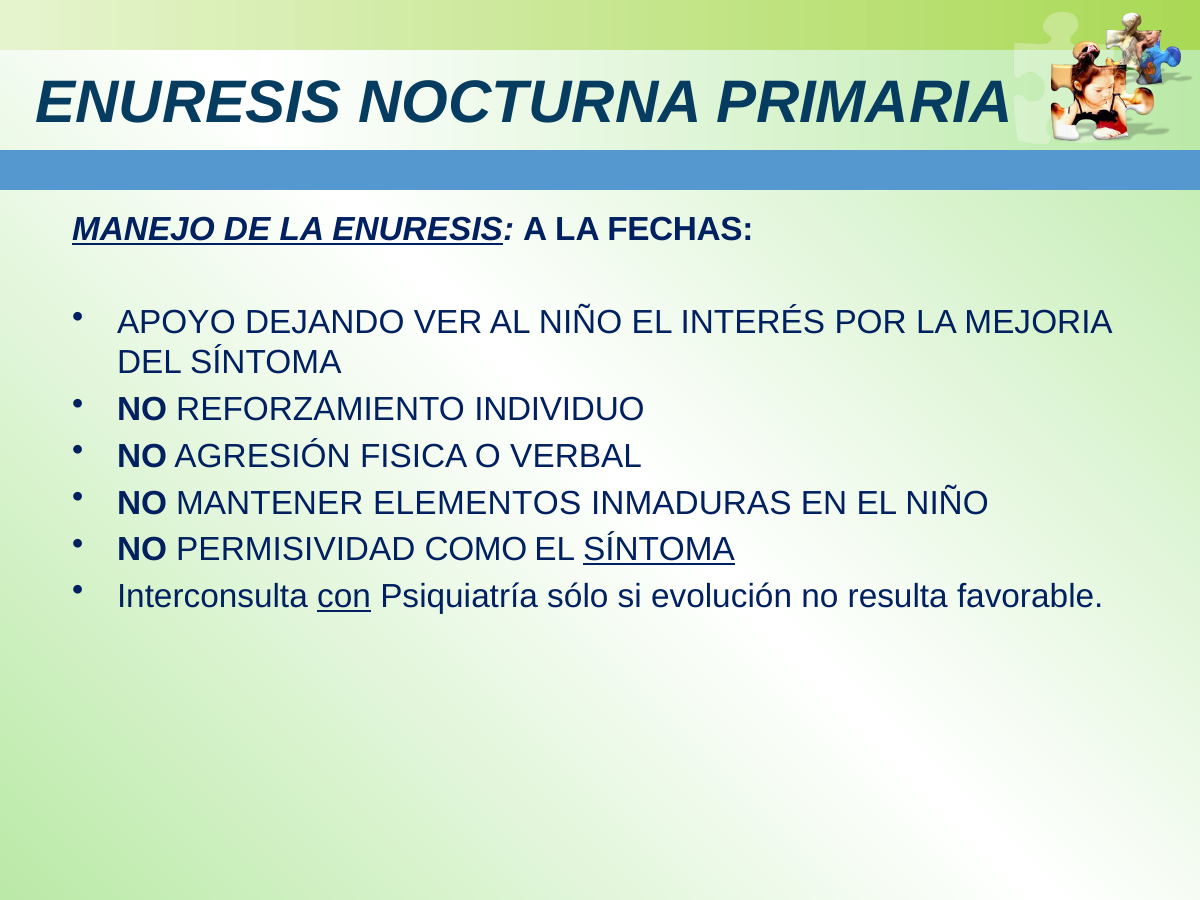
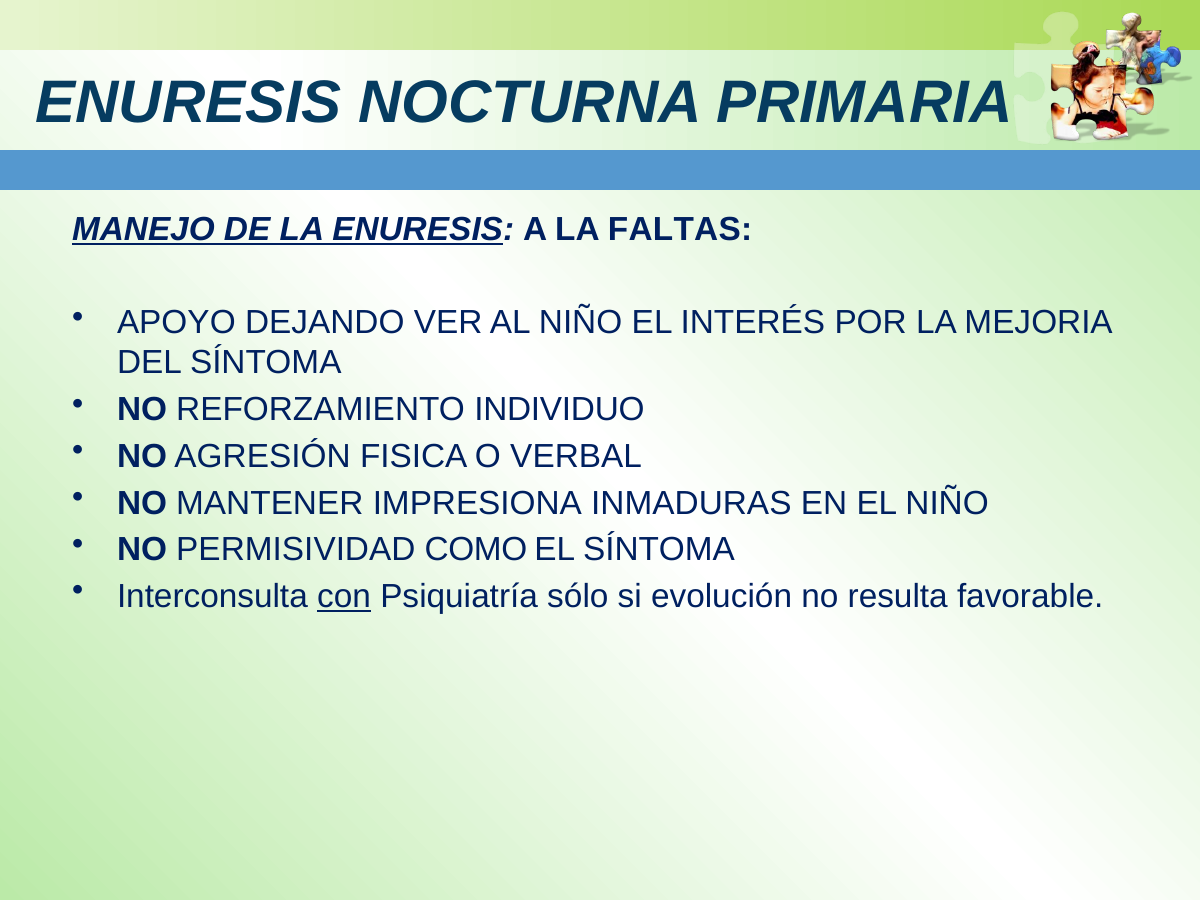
FECHAS: FECHAS -> FALTAS (680, 230)
ELEMENTOS: ELEMENTOS -> IMPRESIONA (477, 503)
SÍNTOMA underline: present -> none (659, 550)
